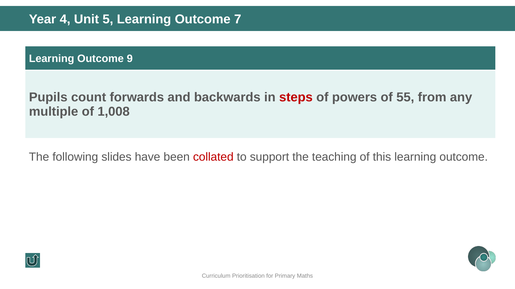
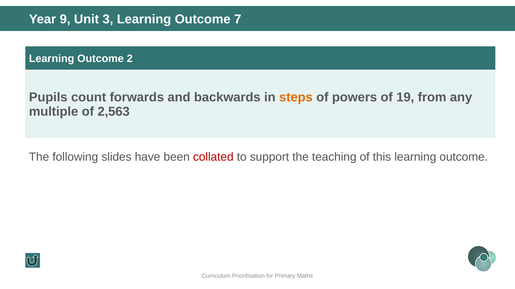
4: 4 -> 9 (65, 19)
5: 5 -> 3 (108, 19)
9: 9 -> 2 (130, 59)
steps colour: red -> orange (296, 98)
55: 55 -> 19 (405, 98)
1,008: 1,008 -> 2,563 (114, 112)
